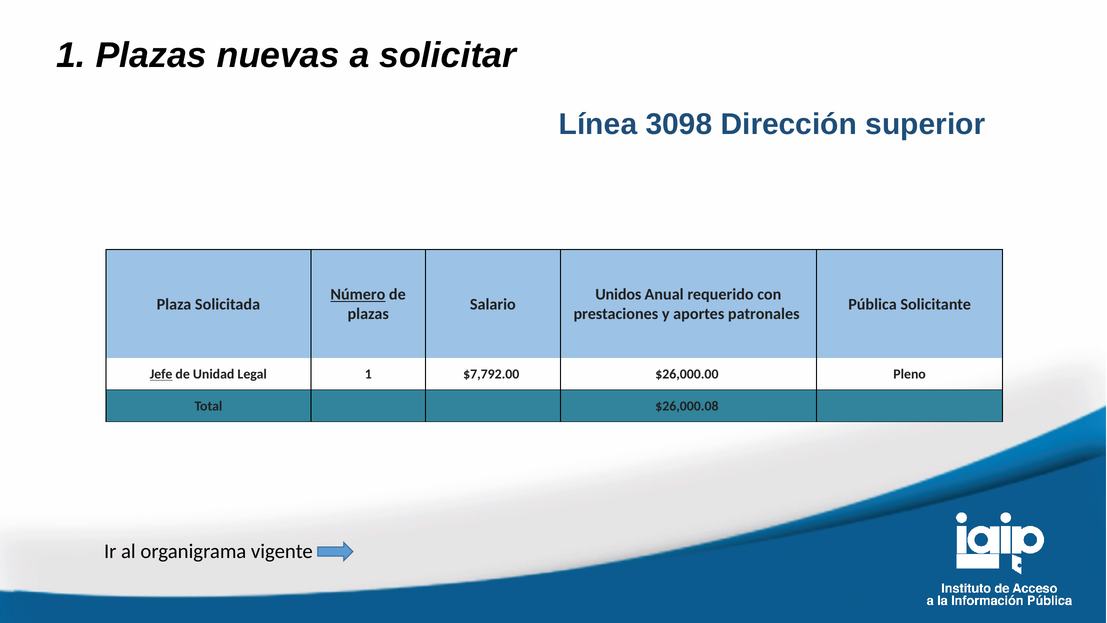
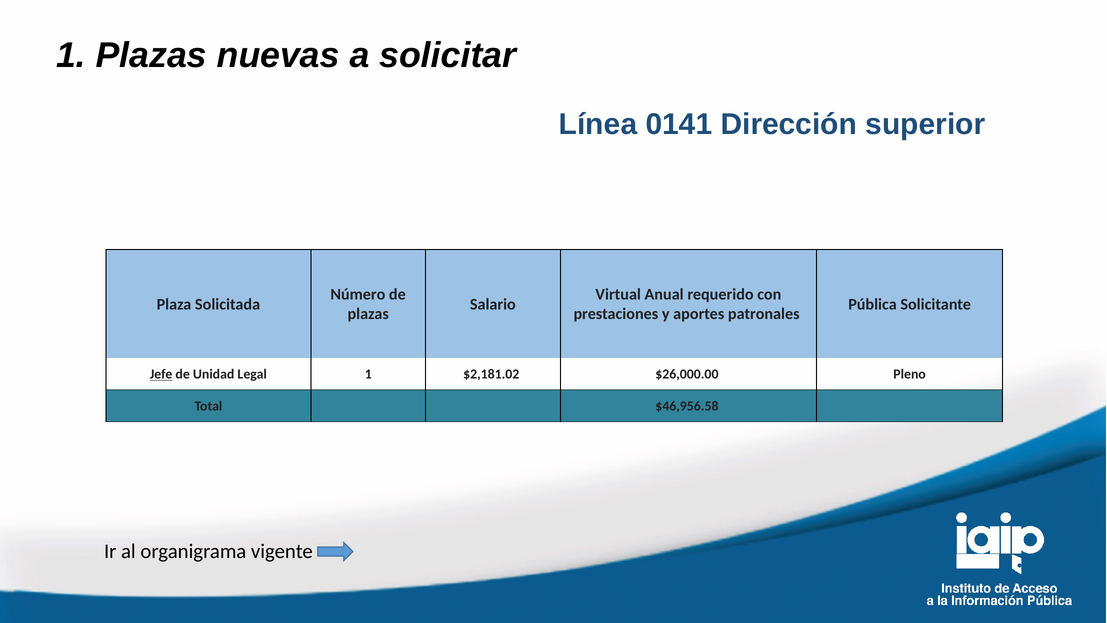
3098: 3098 -> 0141 (679, 124)
Número underline: present -> none (358, 294)
Unidos: Unidos -> Virtual (618, 294)
$7,792.00: $7,792.00 -> $2,181.02 (491, 374)
$26,000.08: $26,000.08 -> $46,956.58 (687, 406)
